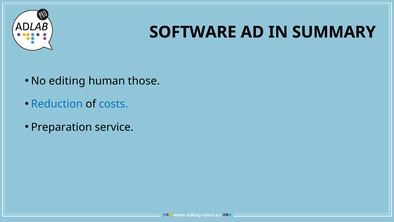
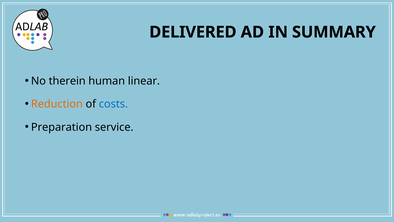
SOFTWARE: SOFTWARE -> DELIVERED (193, 32)
editing: editing -> therein (67, 81)
those: those -> linear (144, 81)
Reduction colour: blue -> orange (57, 104)
